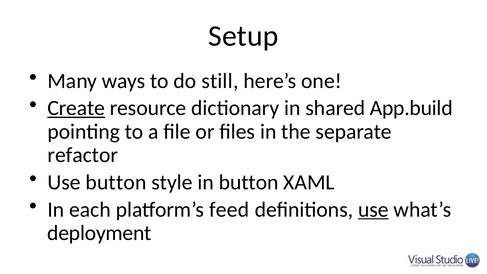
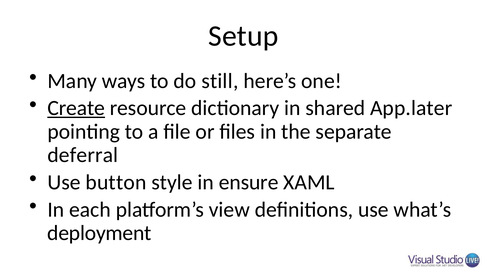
App.build: App.build -> App.later (411, 108)
refactor: refactor -> deferral (83, 155)
in button: button -> ensure (249, 182)
feed: feed -> view (229, 209)
use underline: present -> none (373, 209)
